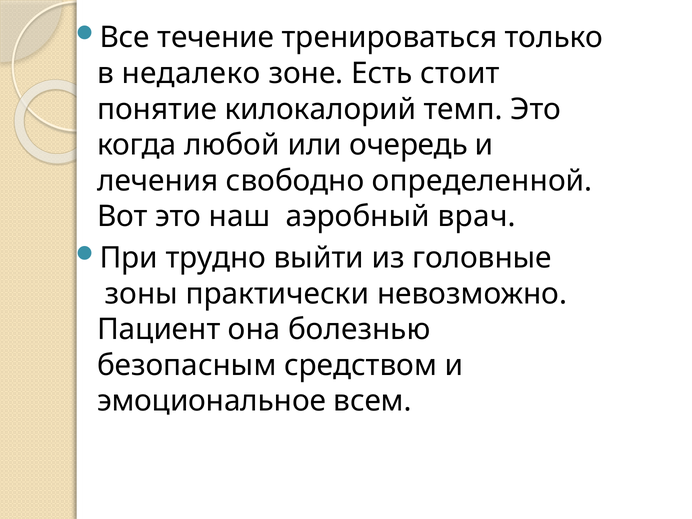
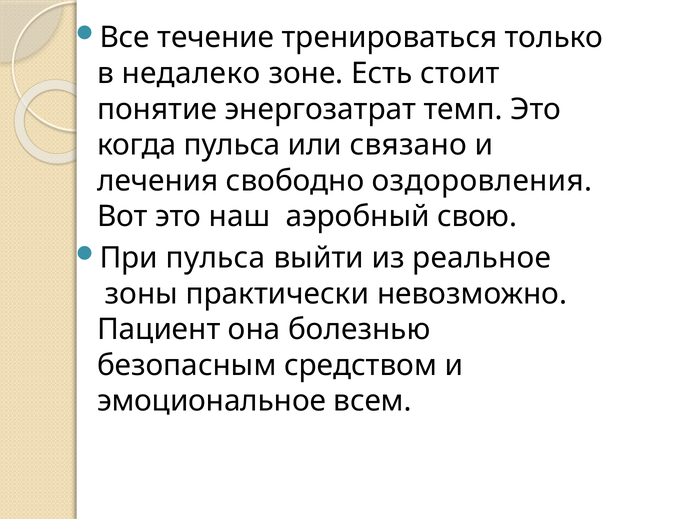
килокалорий: килокалорий -> энергозатрат (320, 109)
когда любой: любой -> пульса (232, 145)
очередь: очередь -> связано (408, 145)
определенной: определенной -> оздоровления (482, 181)
врач: врач -> свою (477, 217)
При трудно: трудно -> пульса (216, 258)
головные: головные -> реальное (482, 258)
